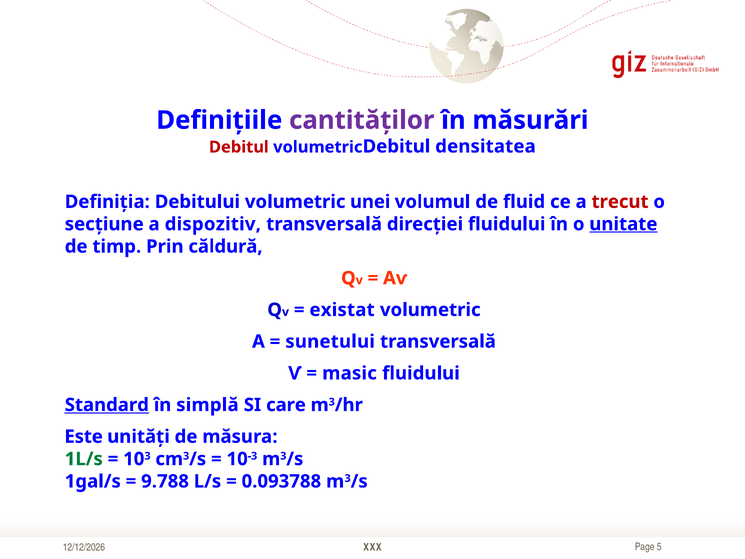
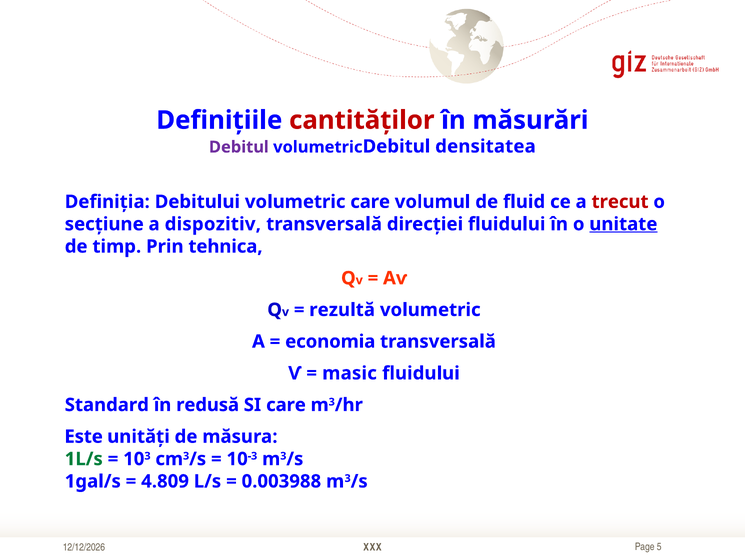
cantităților colour: purple -> red (362, 120)
Debitul colour: red -> purple (239, 147)
volumetric unei: unei -> care (370, 202)
căldură: căldură -> tehnica (225, 246)
existat: existat -> rezultă (342, 310)
sunetului: sunetului -> economia (330, 341)
Standard underline: present -> none (107, 405)
simplă: simplă -> redusă (208, 405)
9.788: 9.788 -> 4.809 (165, 481)
0.093788: 0.093788 -> 0.003988 (281, 481)
